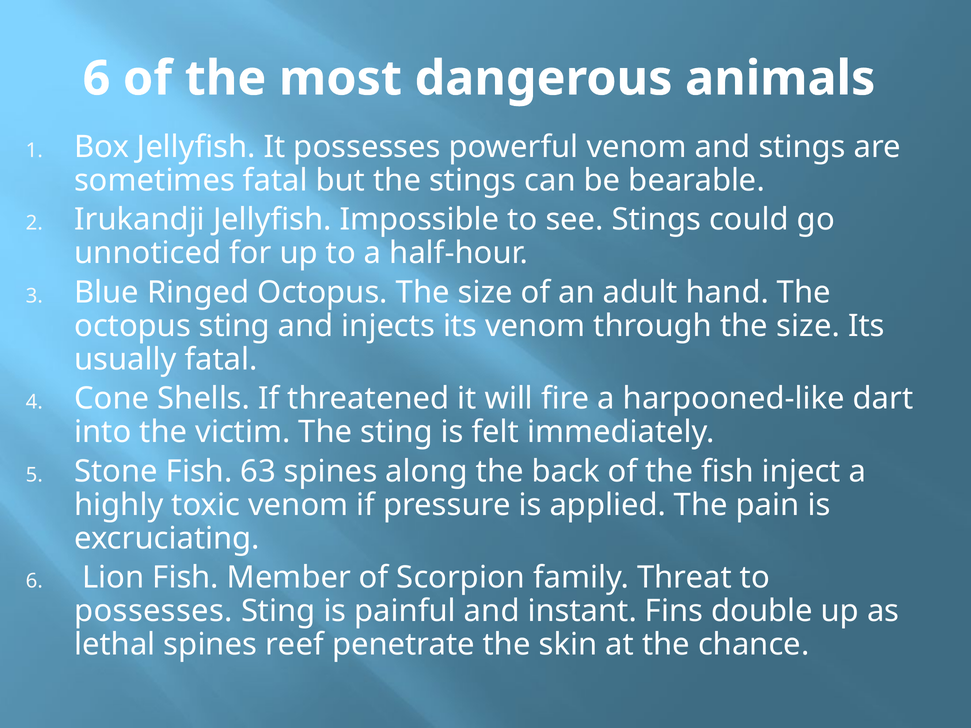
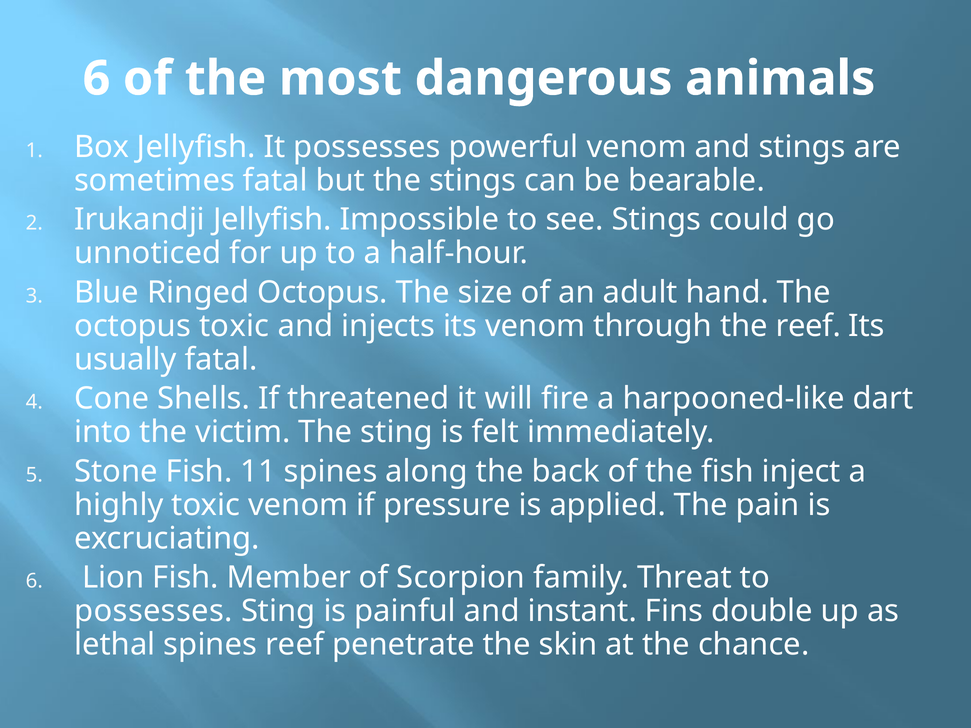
octopus sting: sting -> toxic (234, 326)
through the size: size -> reef (808, 326)
63: 63 -> 11 (258, 472)
